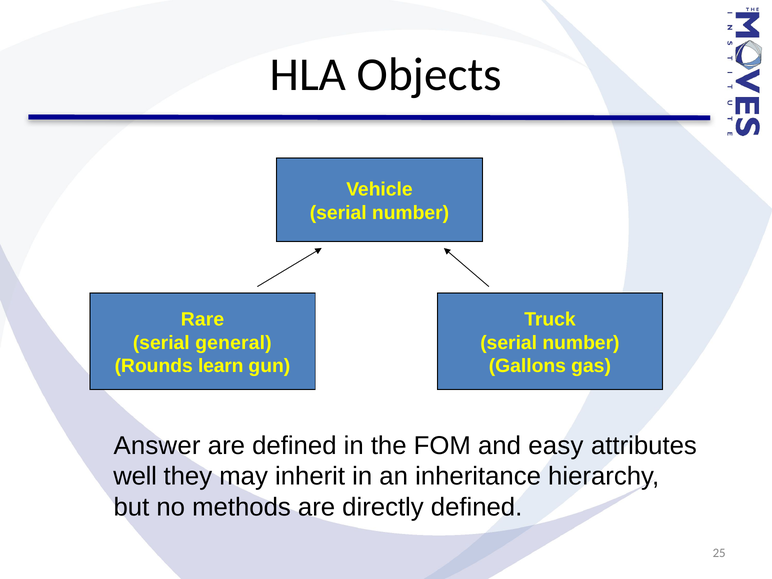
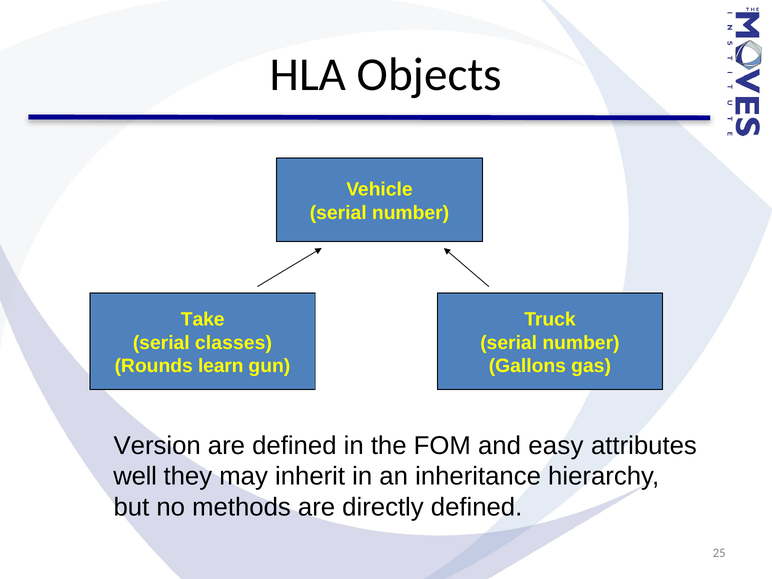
Rare: Rare -> Take (203, 320)
general: general -> classes (234, 343)
Answer: Answer -> Version (157, 446)
